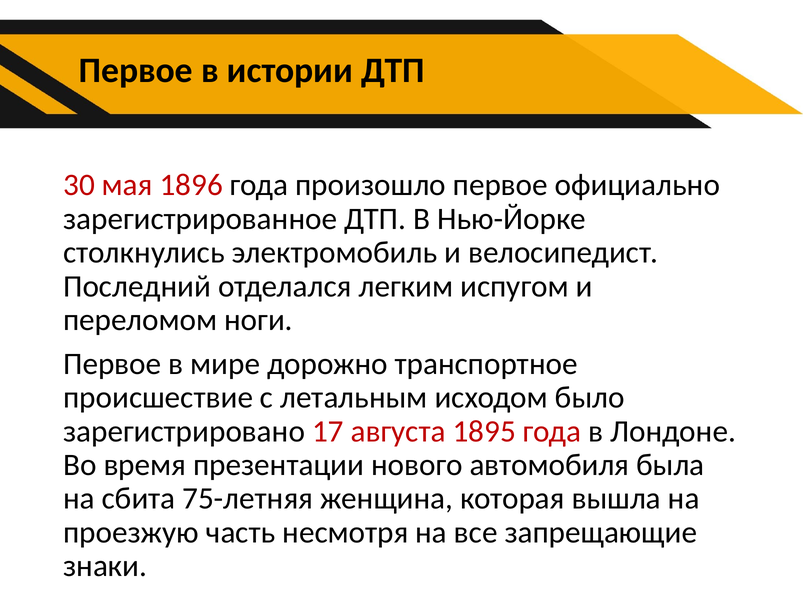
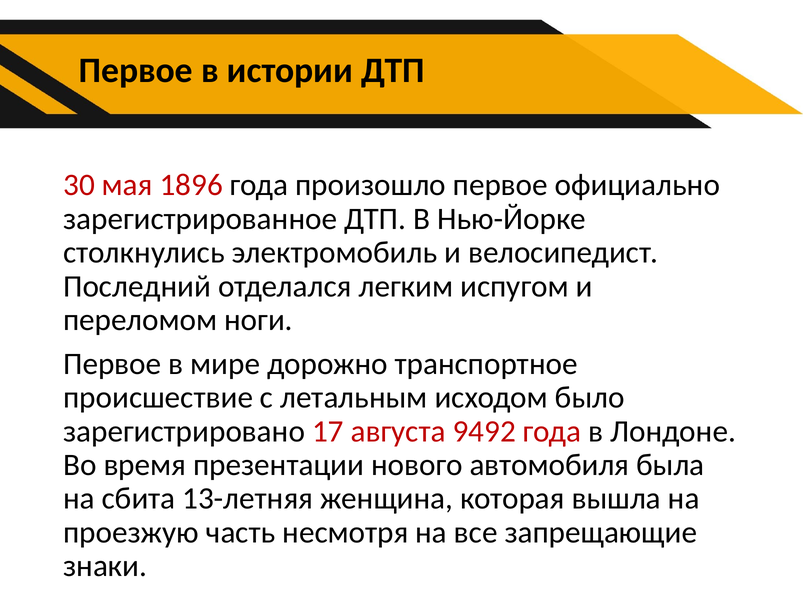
1895: 1895 -> 9492 (484, 431)
75-летняя: 75-летняя -> 13-летняя (248, 499)
